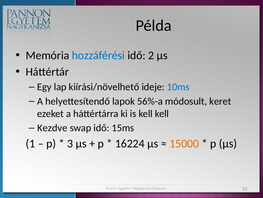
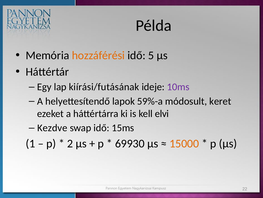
hozzáférési colour: blue -> orange (98, 55)
2: 2 -> 5 (151, 55)
kiírási/növelhető: kiírási/növelhető -> kiírási/futásának (104, 87)
10ms colour: blue -> purple (178, 87)
56%-a: 56%-a -> 59%-a (150, 101)
kell kell: kell -> elvi (162, 113)
3: 3 -> 2 (70, 143)
16224: 16224 -> 69930 (130, 143)
